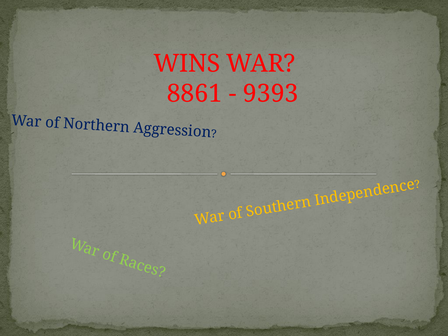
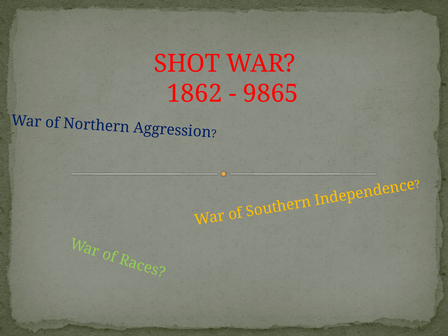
WINS: WINS -> SHOT (187, 64)
8861: 8861 -> 1862 (195, 94)
9393: 9393 -> 9865 (271, 94)
